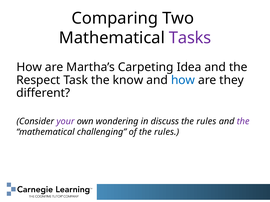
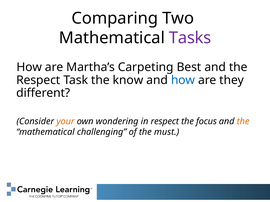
Idea: Idea -> Best (189, 67)
your colour: purple -> orange (65, 122)
in discuss: discuss -> respect (165, 122)
rules: rules -> focus (206, 122)
the colour: purple -> orange (243, 122)
of the rules: rules -> must (167, 132)
